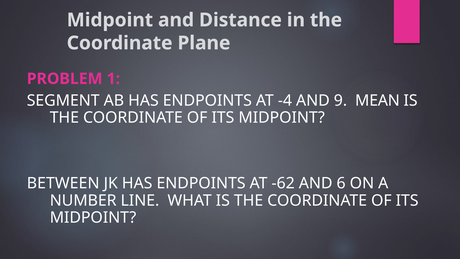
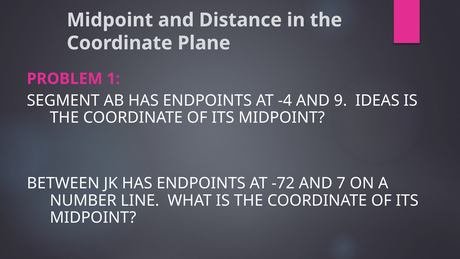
MEAN: MEAN -> IDEAS (377, 101)
-62: -62 -> -72 (283, 183)
6: 6 -> 7 (341, 183)
